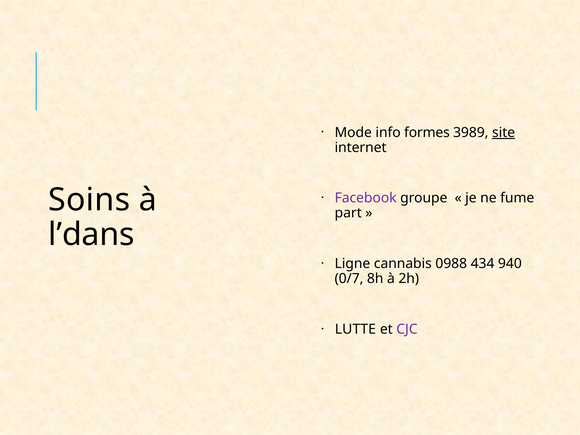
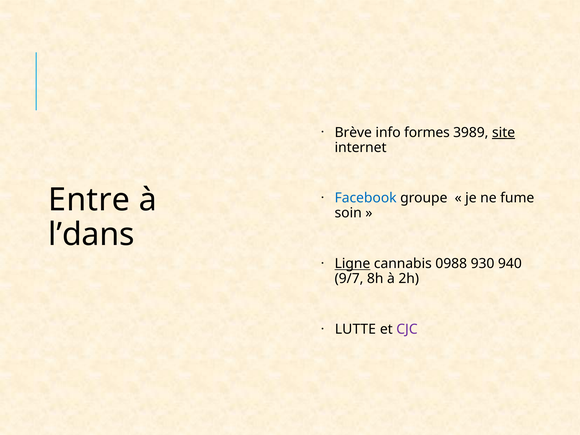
Mode: Mode -> Brève (353, 132)
Soins: Soins -> Entre (89, 200)
Facebook colour: purple -> blue (366, 198)
part: part -> soin (348, 213)
Ligne underline: none -> present (352, 264)
434: 434 -> 930 (483, 264)
0/7: 0/7 -> 9/7 (349, 279)
